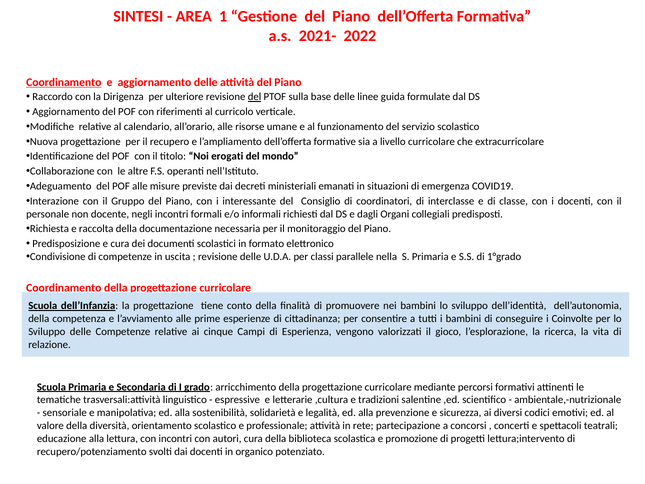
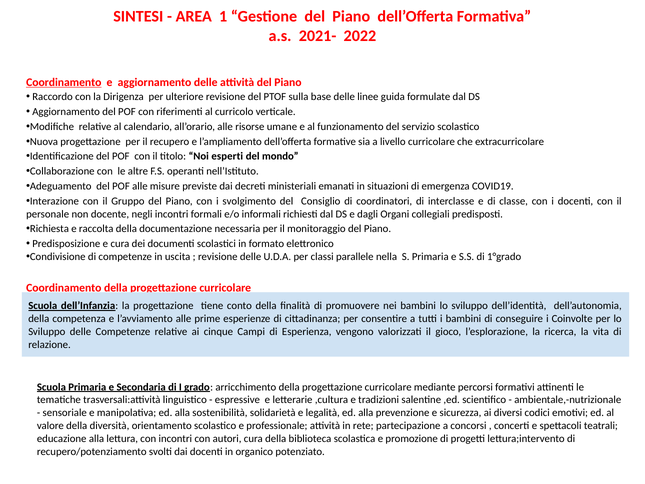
del underline: present -> none (255, 97)
erogati: erogati -> esperti (227, 156)
interessante: interessante -> svolgimento (249, 201)
